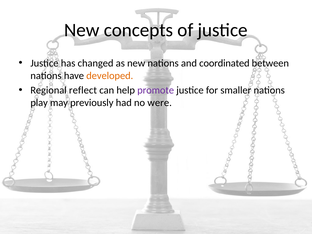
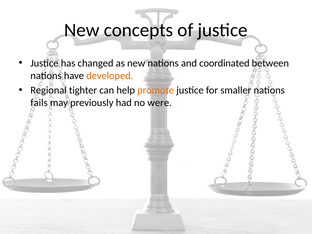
reflect: reflect -> tighter (83, 90)
promote colour: purple -> orange (156, 90)
play: play -> fails (39, 103)
